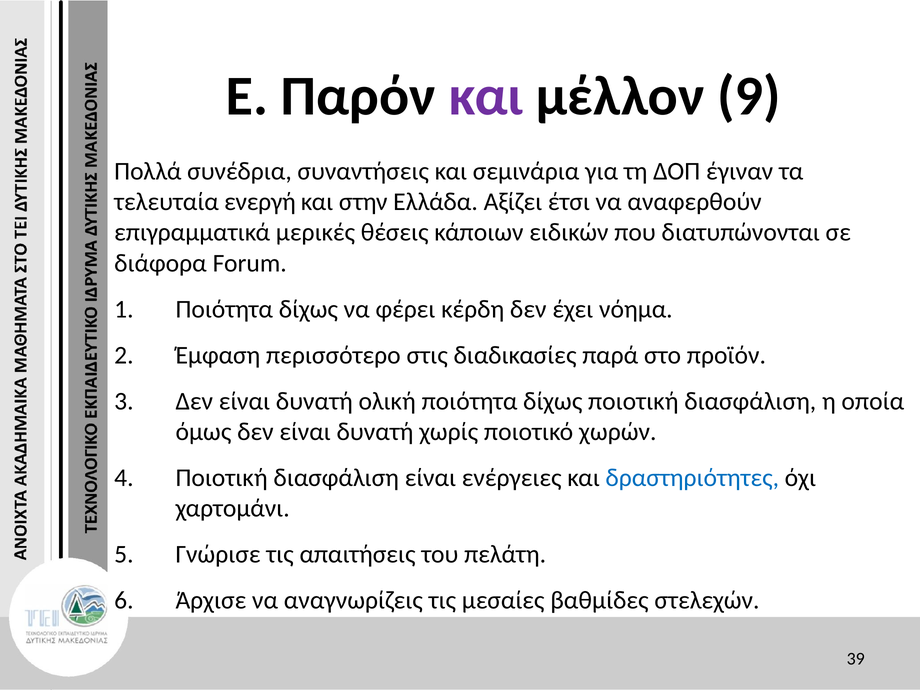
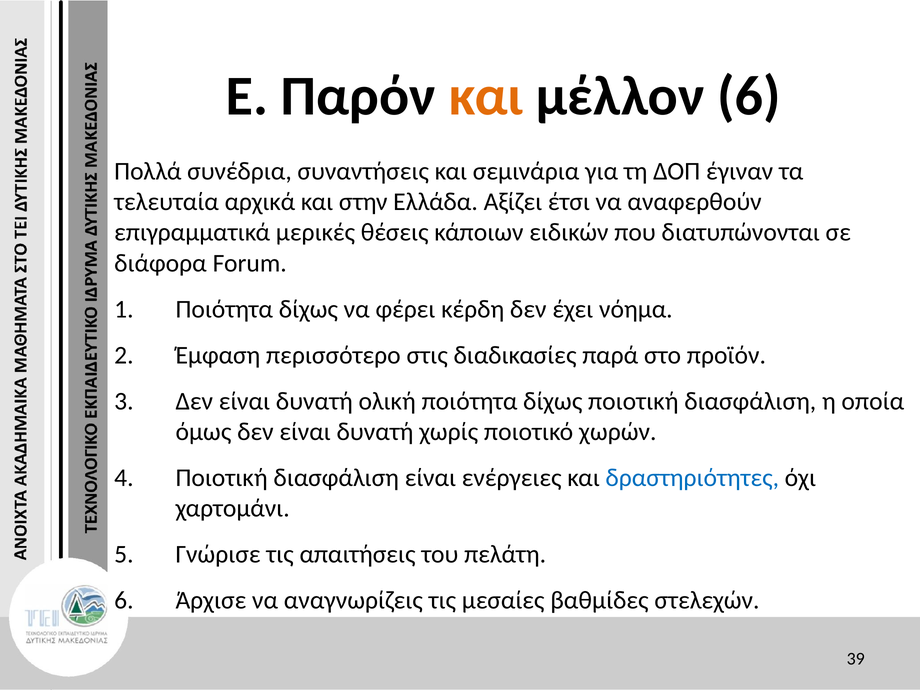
και colour: purple -> orange (486, 96)
μέλλον 9: 9 -> 6 (749, 96)
ενεργή: ενεργή -> αρχικά (260, 202)
